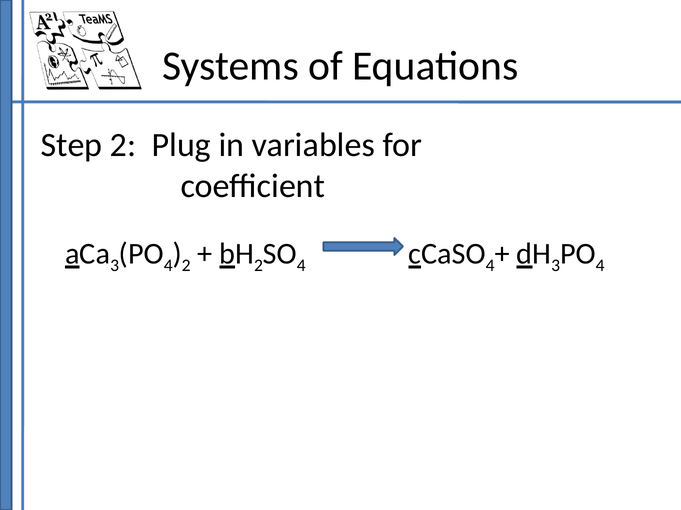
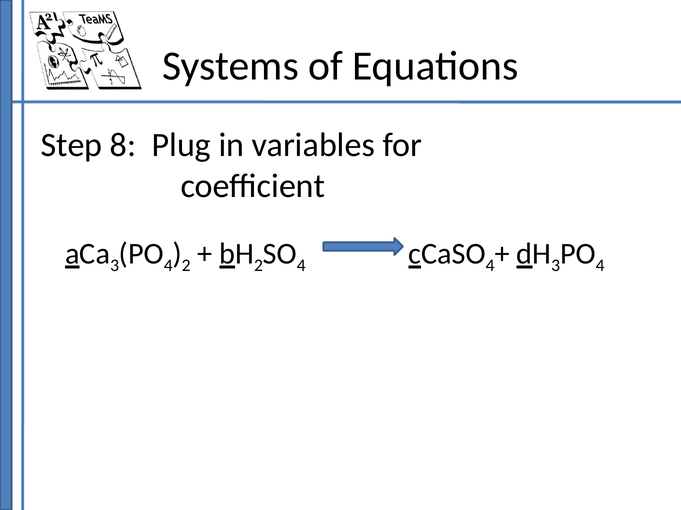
Step 2: 2 -> 8 (123, 145)
